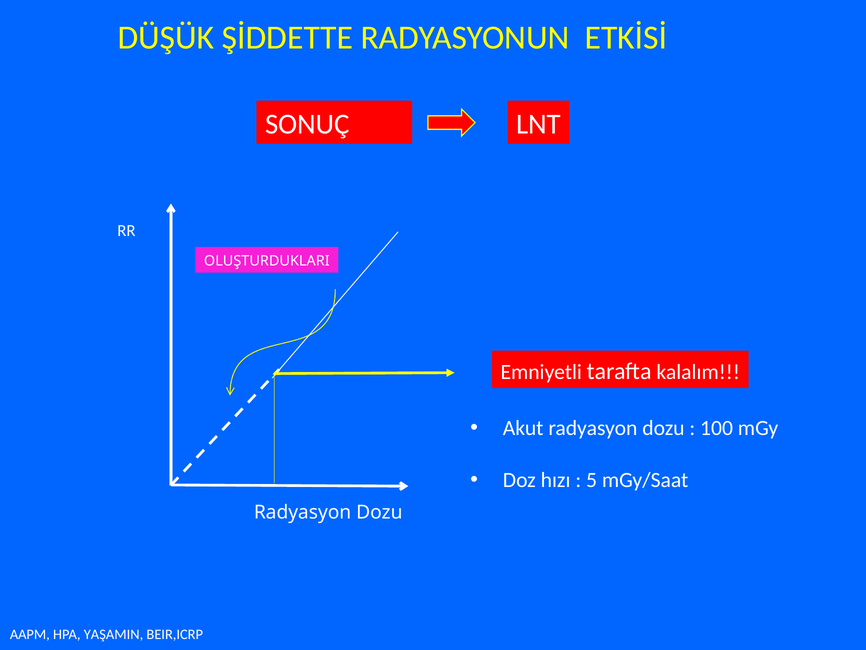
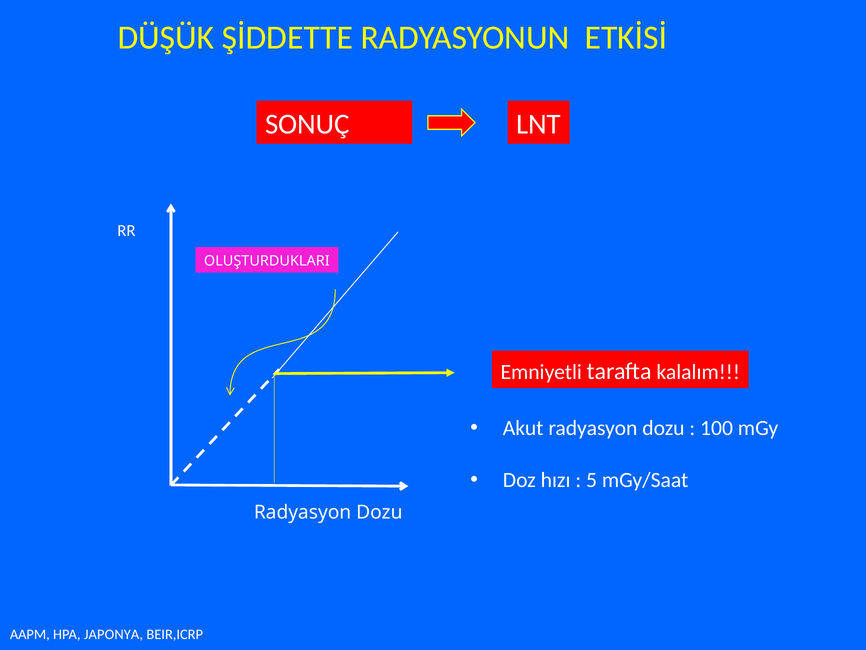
YAŞAMIN: YAŞAMIN -> JAPONYA (113, 634)
